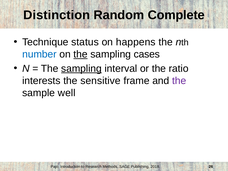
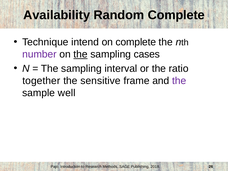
Distinction: Distinction -> Availability (57, 15)
status: status -> intend (85, 42)
on happens: happens -> complete (136, 42)
number colour: blue -> purple (39, 54)
sampling underline: present -> none (81, 69)
interests: interests -> together (41, 81)
